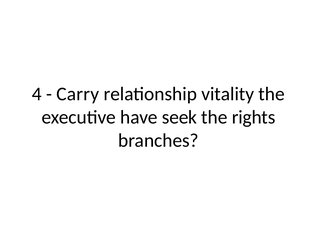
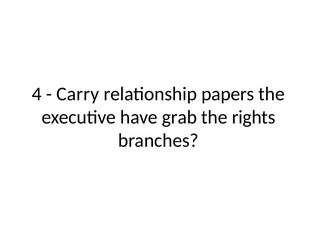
vitality: vitality -> papers (228, 94)
seek: seek -> grab (179, 117)
